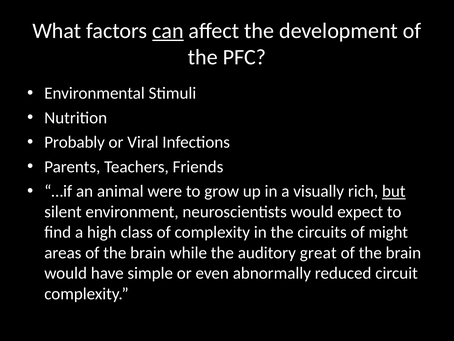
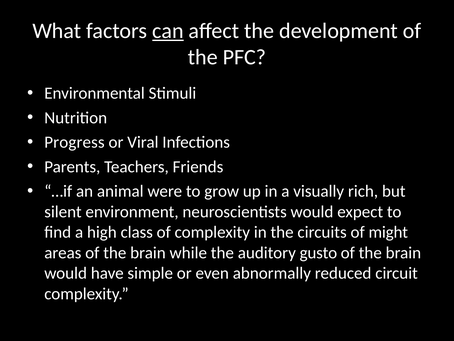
Probably: Probably -> Progress (74, 142)
but underline: present -> none (394, 191)
great: great -> gusto (318, 252)
